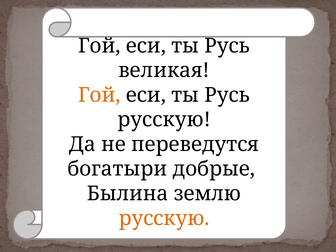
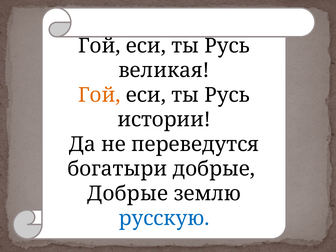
русскую: русскую -> истории (164, 120)
Былина: Былина -> Добрые (128, 194)
русскую colour: orange -> blue (164, 218)
